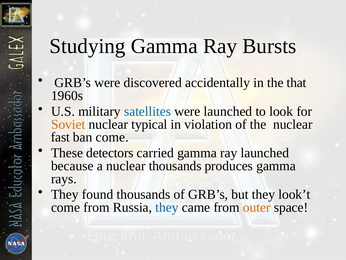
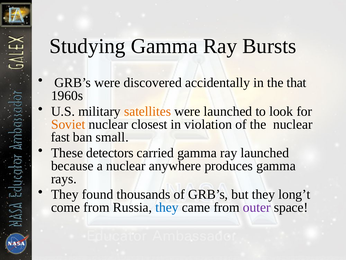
satellites colour: blue -> orange (148, 111)
typical: typical -> closest (149, 124)
ban come: come -> small (112, 137)
nuclear thousands: thousands -> anywhere (175, 166)
look’t: look’t -> long’t (294, 194)
outer colour: orange -> purple (257, 207)
